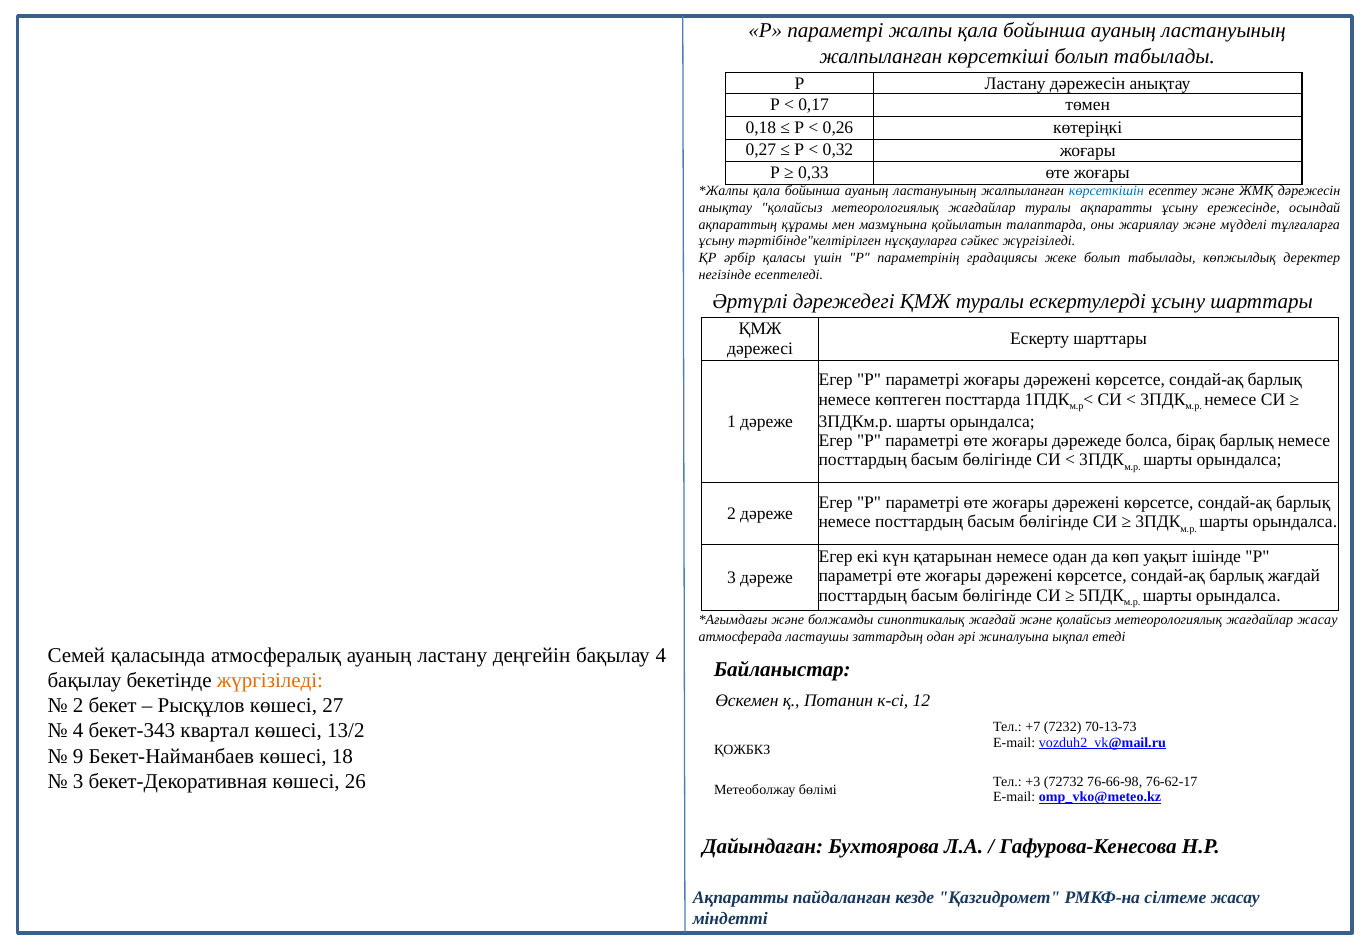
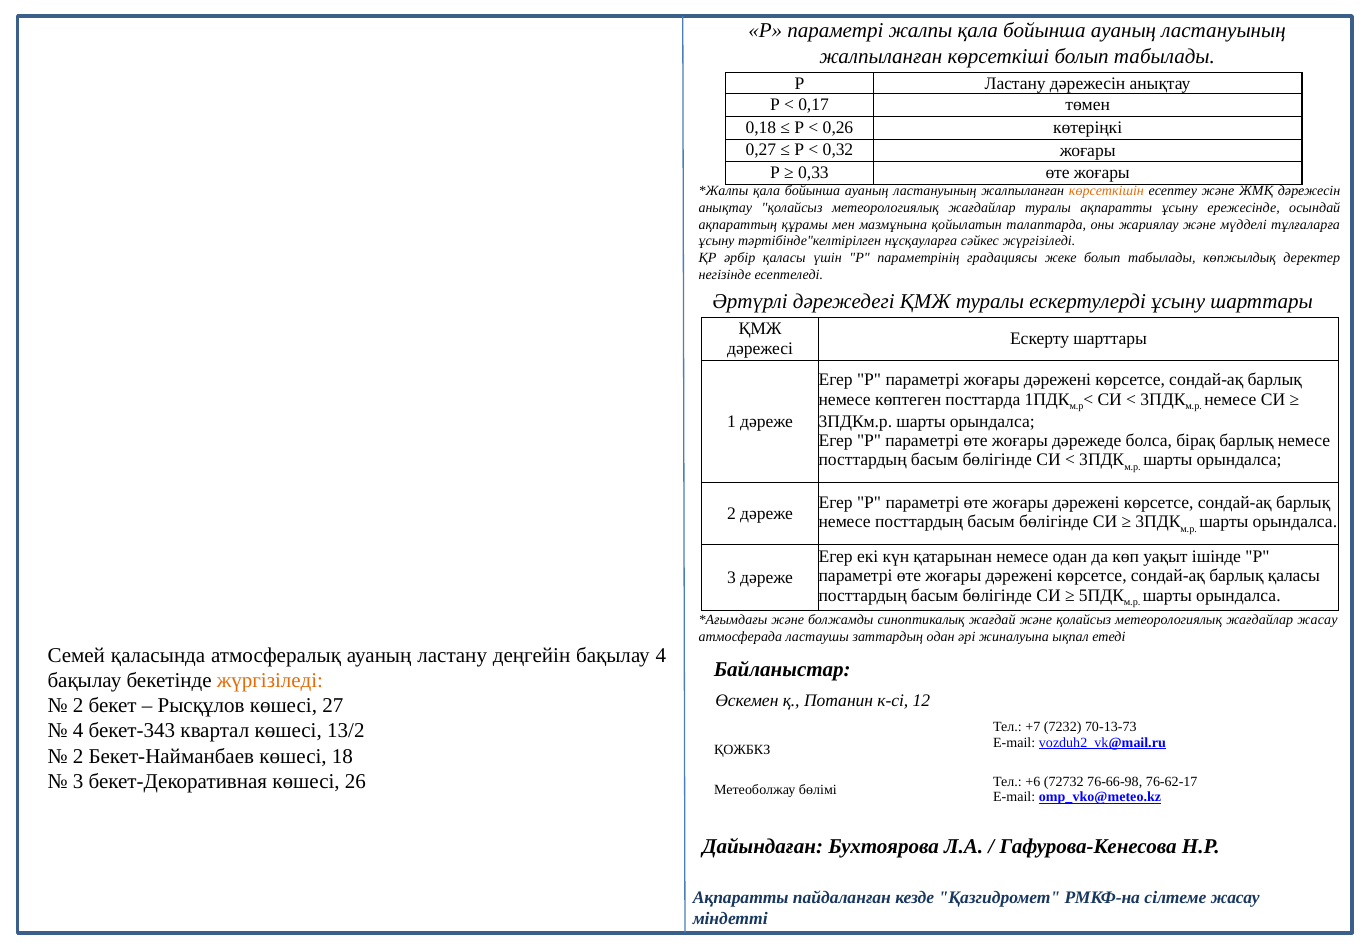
көрсеткішін colour: blue -> orange (1106, 191)
барлық жағдай: жағдай -> қаласы (1294, 576)
9: 9 -> 2 (78, 756)
+3: +3 -> +6 (1033, 781)
